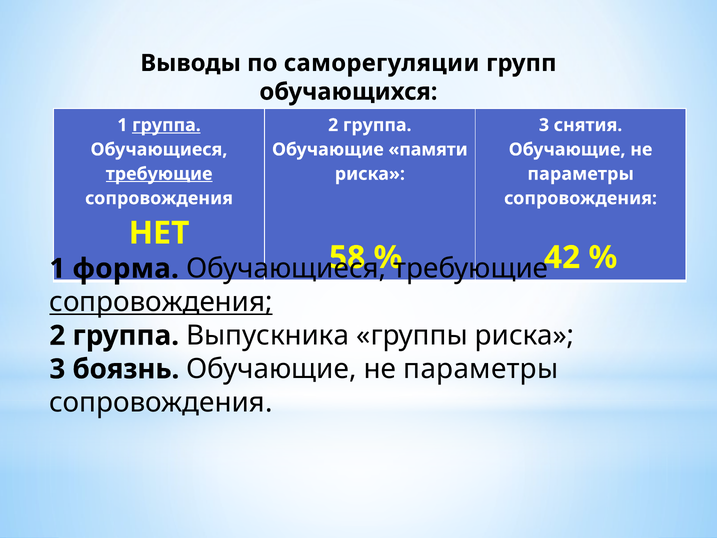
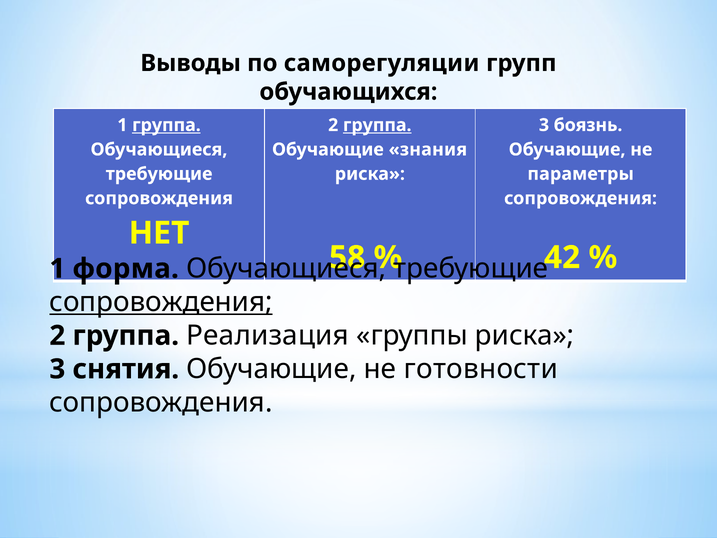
группа underline: none -> present (377, 125)
снятия: снятия -> боязнь (588, 125)
памяти: памяти -> знания (428, 149)
требующие underline: present -> none (159, 174)
Выпускника: Выпускника -> Реализация (268, 335)
боязнь: боязнь -> снятия (126, 369)
параметры: параметры -> готовности (481, 369)
